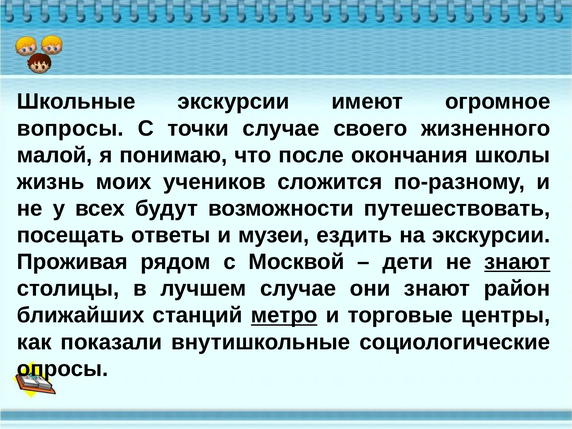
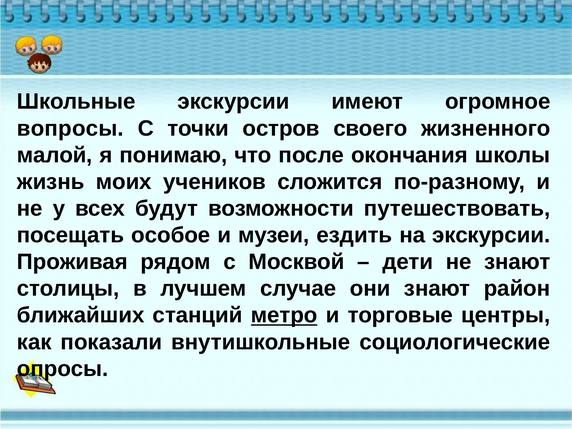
точки случае: случае -> остров (281, 128)
ответы: ответы -> особое (171, 235)
знают underline: present -> none (517, 262)
